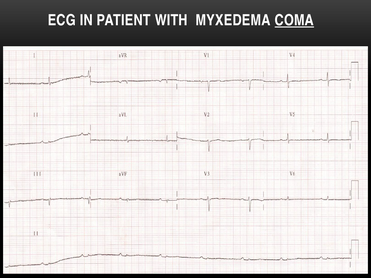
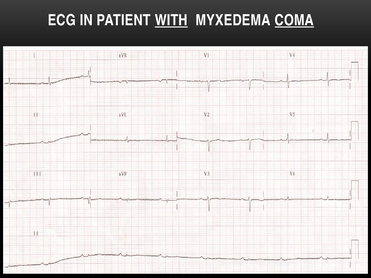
WITH underline: none -> present (171, 20)
